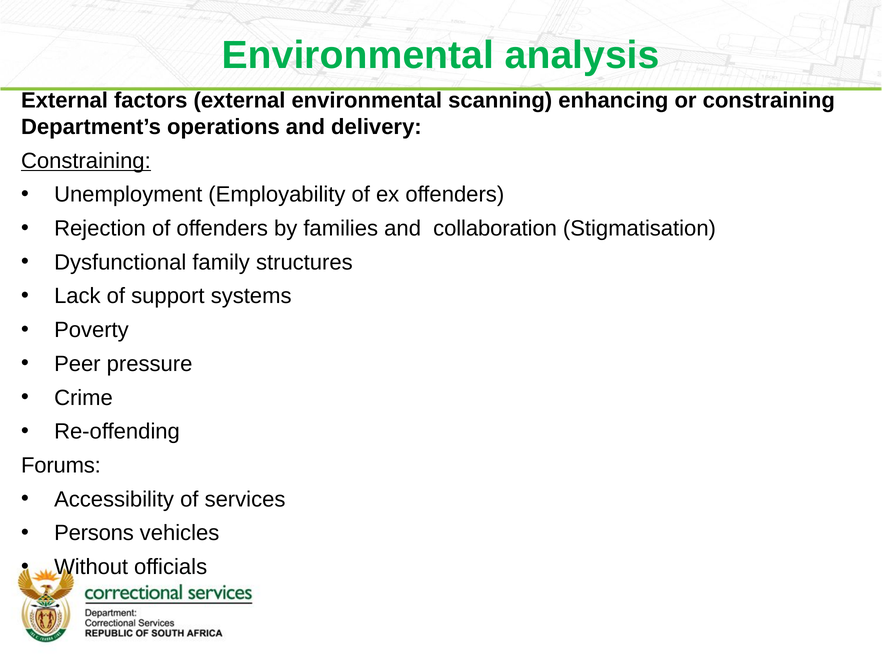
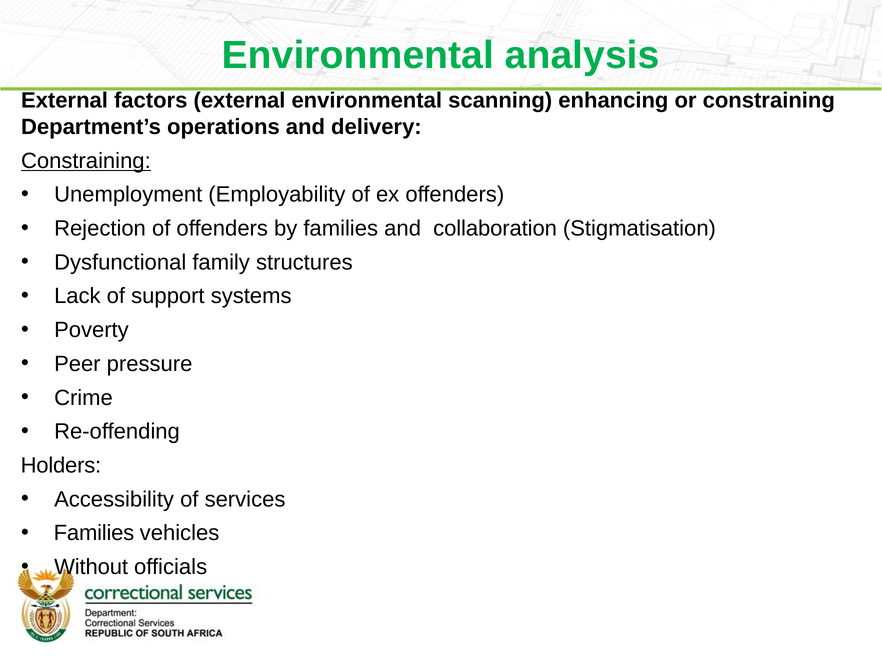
Forums: Forums -> Holders (61, 465)
Persons: Persons -> Families (94, 533)
